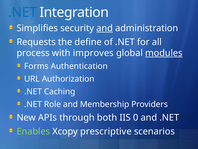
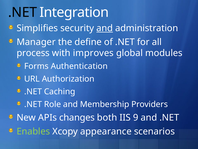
.NET colour: blue -> black (23, 12)
Requests: Requests -> Manager (36, 42)
modules underline: present -> none (164, 53)
through: through -> changes (77, 117)
0: 0 -> 9 (136, 117)
prescriptive: prescriptive -> appearance (106, 131)
